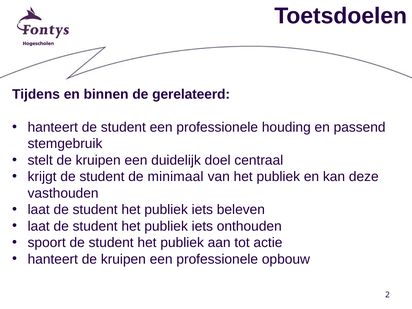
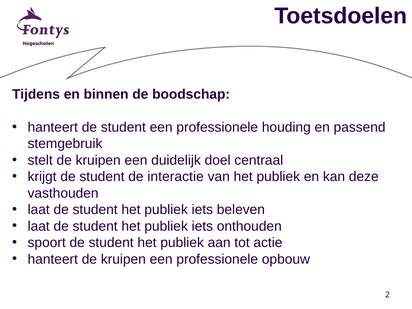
gerelateerd: gerelateerd -> boodschap (191, 94)
minimaal: minimaal -> interactie (176, 177)
